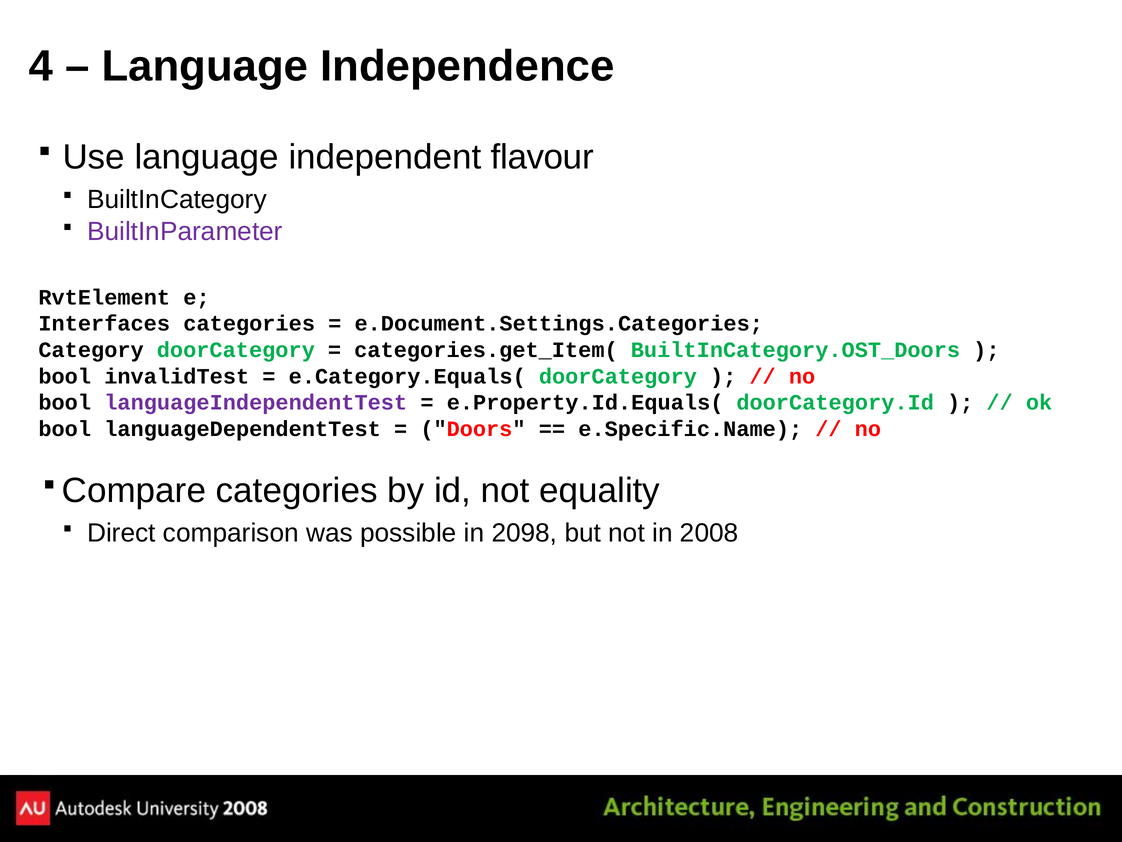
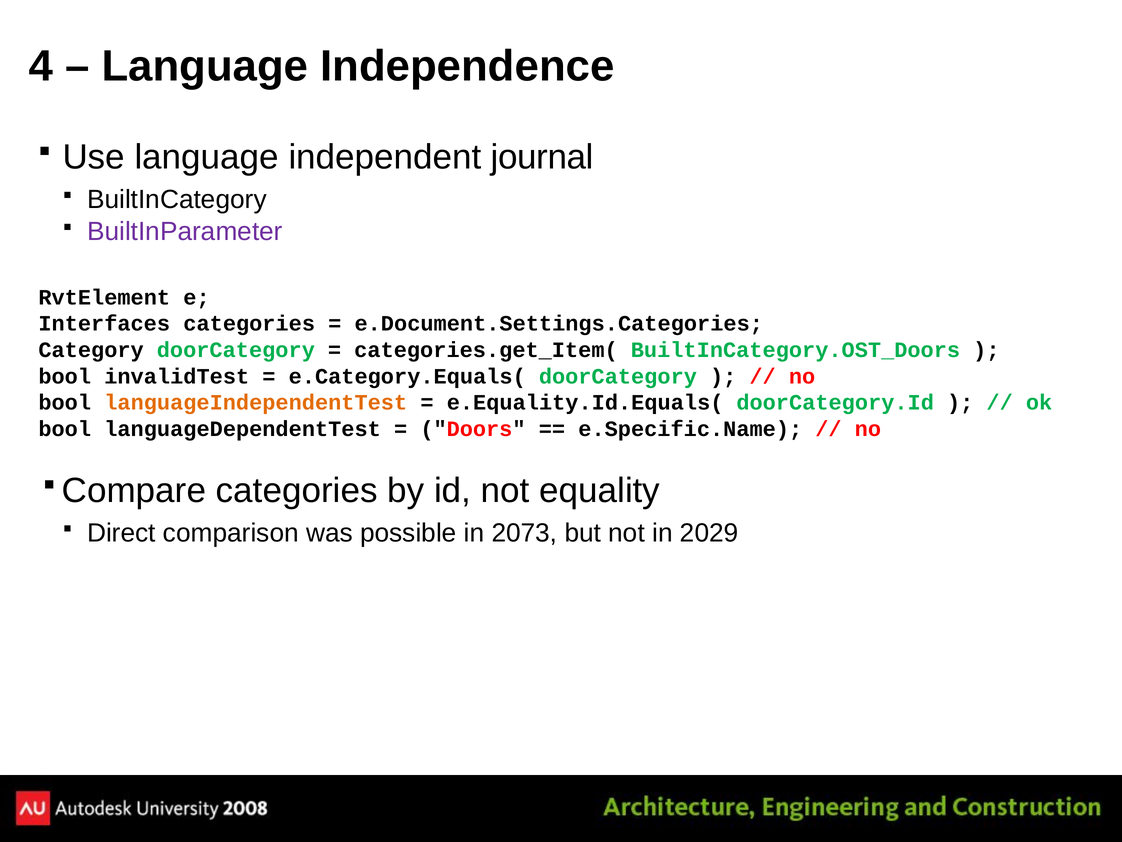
flavour: flavour -> journal (542, 157)
languageIndependentTest colour: purple -> orange (256, 402)
e.Property.Id.Equals(: e.Property.Id.Equals( -> e.Equality.Id.Equals( (585, 402)
2098: 2098 -> 2073 (524, 533)
2008: 2008 -> 2029 (709, 533)
